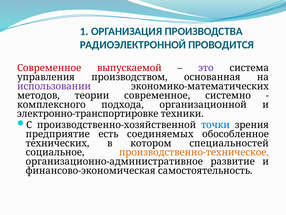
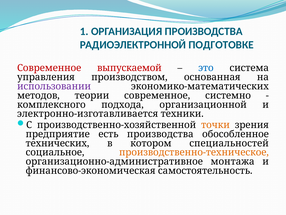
ПРОВОДИТСЯ: ПРОВОДИТСЯ -> ПОДГОТОВКЕ (221, 45)
это colour: purple -> blue (206, 68)
электронно-транспортировке: электронно-транспортировке -> электронно-изготавливается (88, 114)
точки colour: blue -> orange (215, 125)
есть соединяемых: соединяемых -> производства (160, 134)
развитие: развитие -> монтажа (233, 161)
